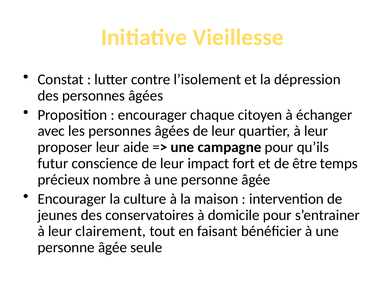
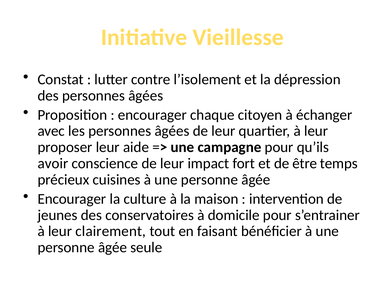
futur: futur -> avoir (53, 163)
nombre: nombre -> cuisines (117, 179)
